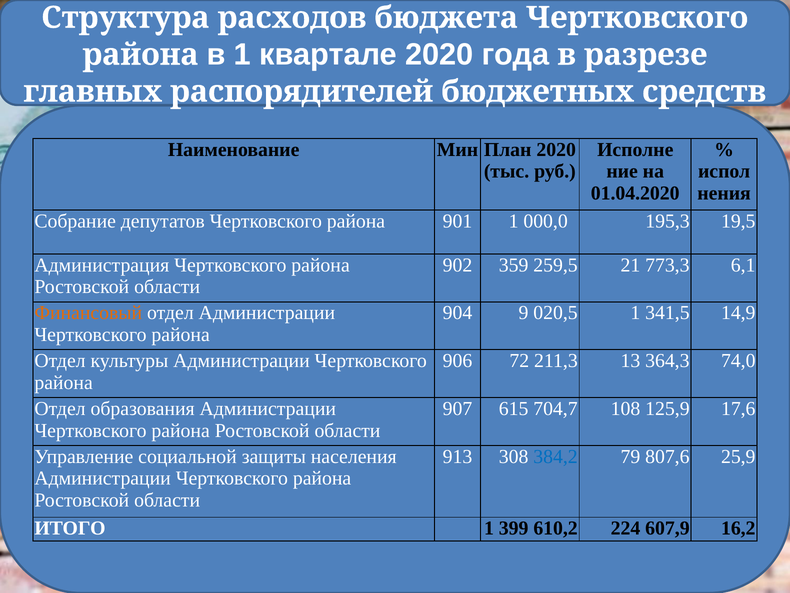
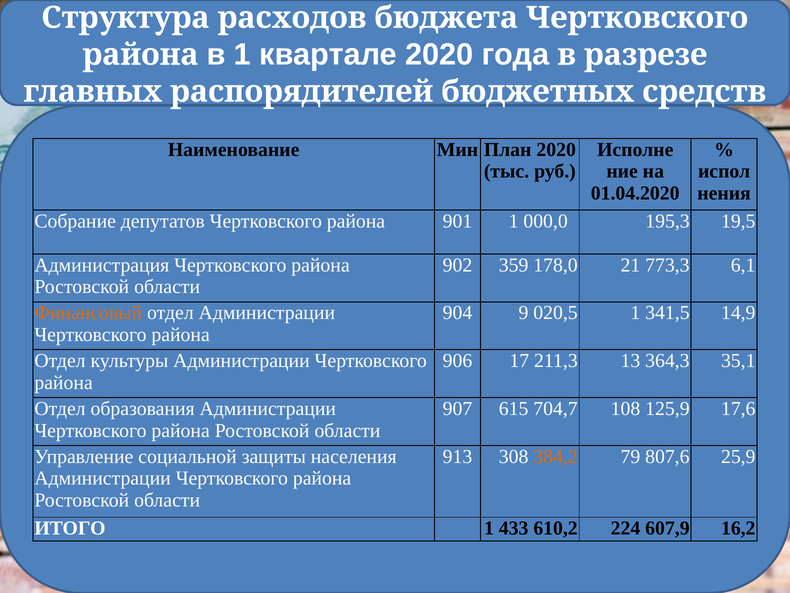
259,5: 259,5 -> 178,0 (555, 265)
72: 72 -> 17 (519, 361)
74,0: 74,0 -> 35,1 (738, 361)
384,2 colour: blue -> orange (555, 456)
399: 399 -> 433 (514, 528)
